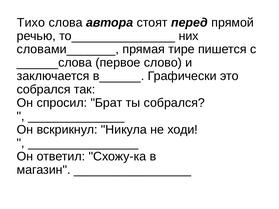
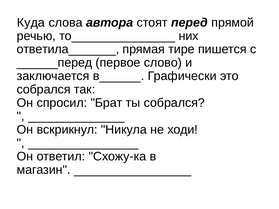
Тихо: Тихо -> Куда (31, 23)
словами_______: словами_______ -> ответила_______ (68, 49)
______слова: ______слова -> ______перед (54, 63)
